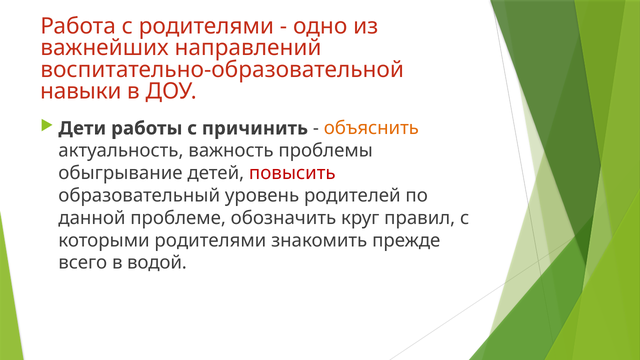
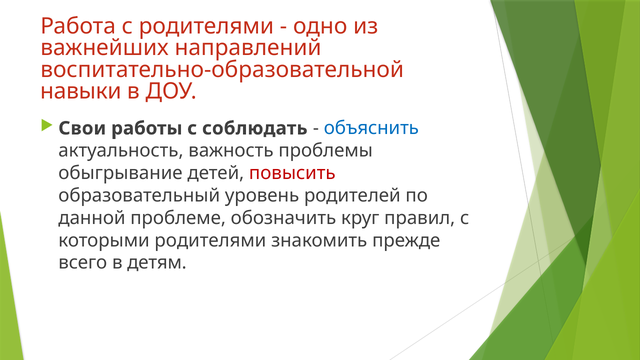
Дети: Дети -> Свои (82, 128)
причинить: причинить -> соблюдать (255, 128)
объяснить colour: orange -> blue (371, 128)
водой: водой -> детям (157, 263)
